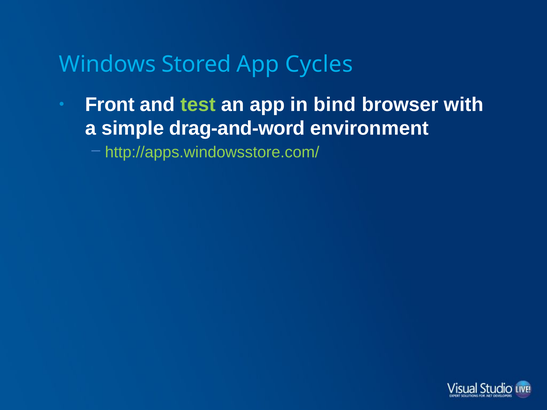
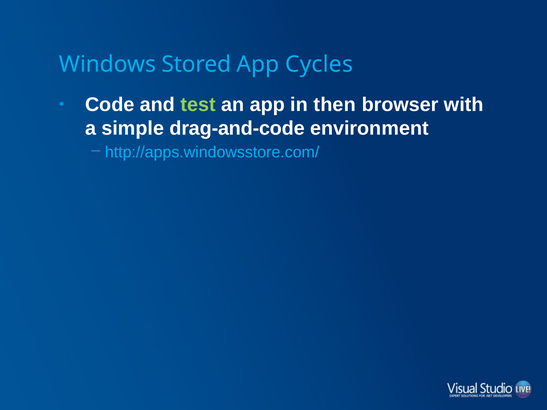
Front: Front -> Code (110, 105)
bind: bind -> then (335, 105)
drag-and-word: drag-and-word -> drag-and-code (237, 128)
http://apps.windowsstore.com/ colour: light green -> light blue (212, 152)
